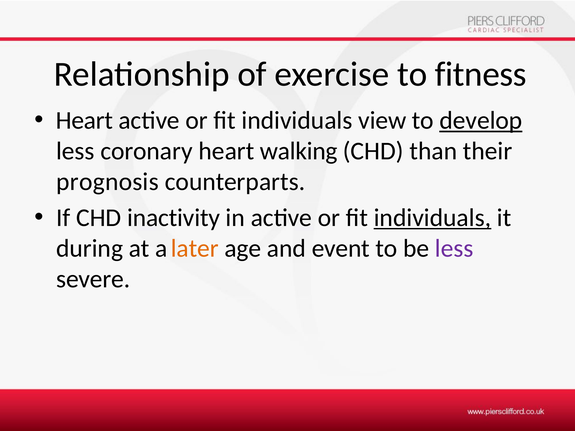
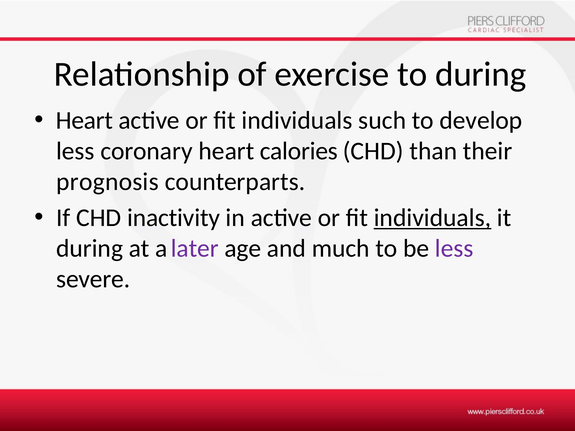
to fitness: fitness -> during (481, 74)
view: view -> such (382, 121)
develop underline: present -> none (481, 121)
walking: walking -> calories (299, 151)
later colour: orange -> purple (195, 248)
event: event -> much (341, 248)
